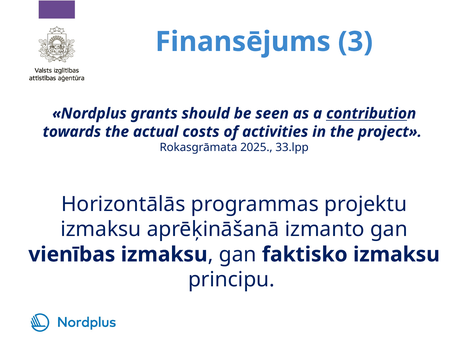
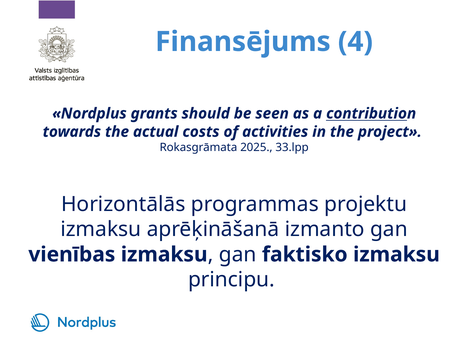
3: 3 -> 4 (355, 42)
